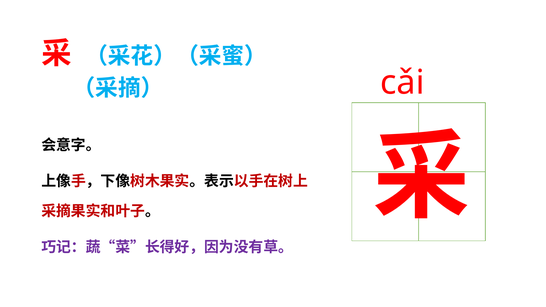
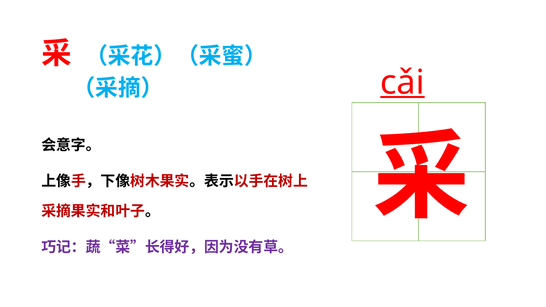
cǎi underline: none -> present (402, 82)
